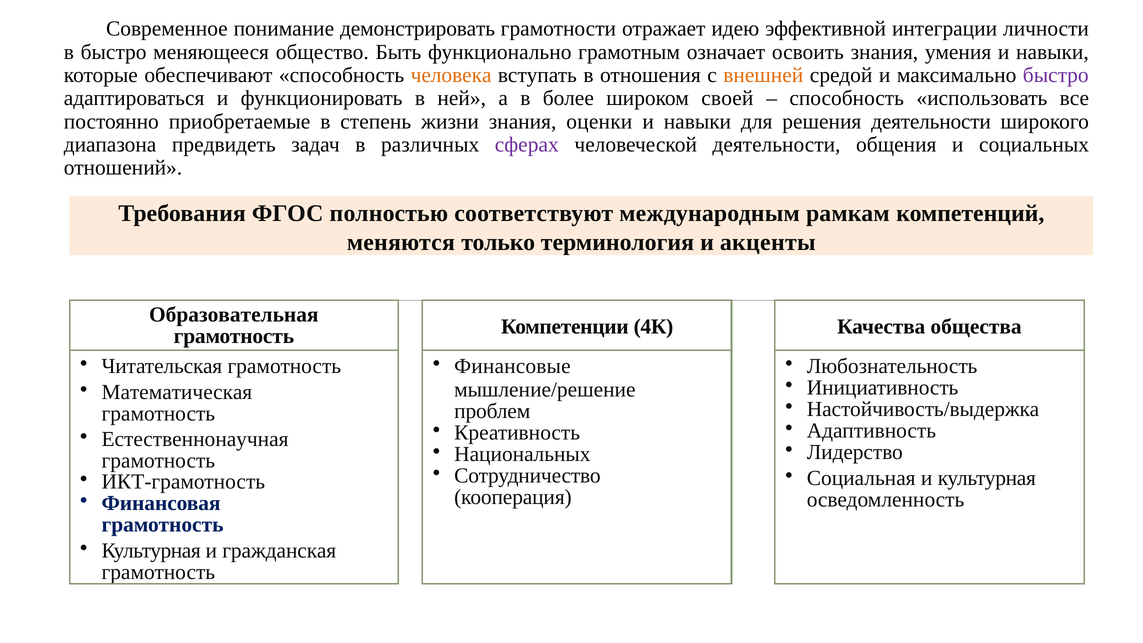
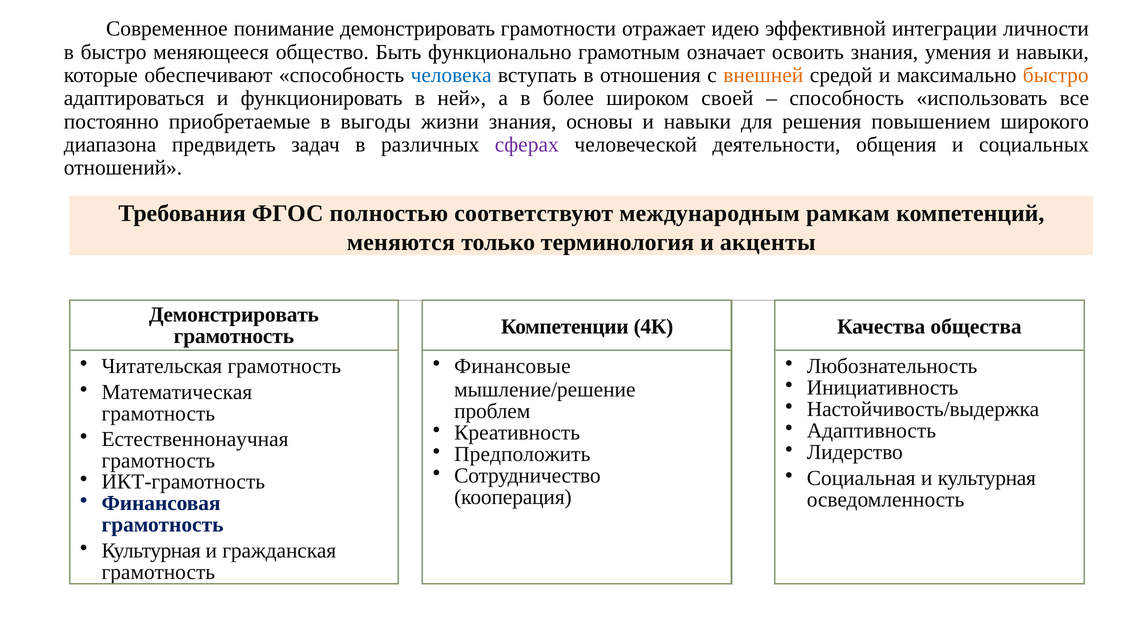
человека colour: orange -> blue (451, 75)
быстро colour: purple -> orange (1056, 75)
степень: степень -> выгоды (376, 121)
оценки: оценки -> основы (599, 121)
решения деятельности: деятельности -> повышением (931, 121)
Образовательная: Образовательная -> Демонстрировать (234, 315)
Национальных: Национальных -> Предположить (522, 454)
